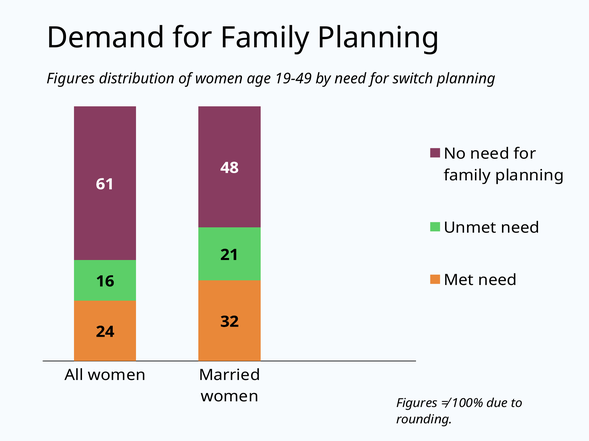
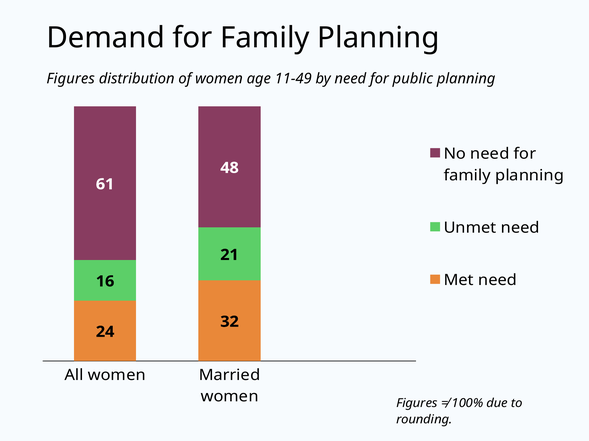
19-49: 19-49 -> 11-49 (293, 79)
switch: switch -> public (413, 79)
